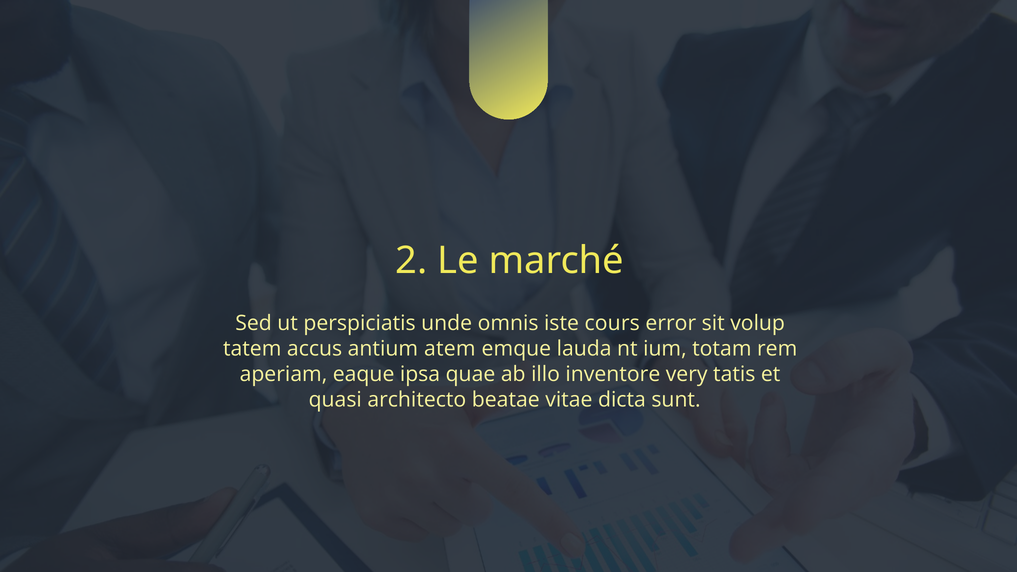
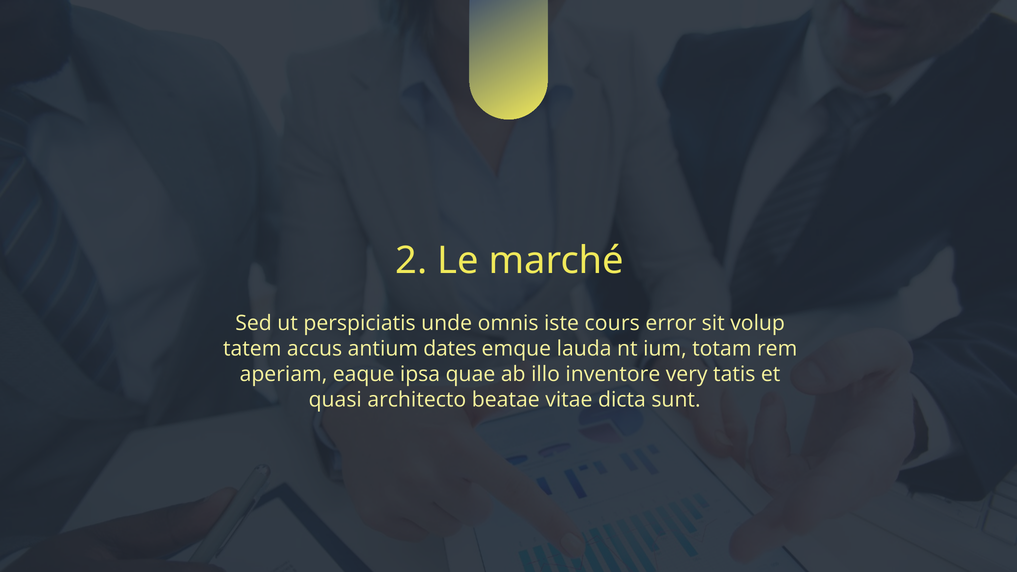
atem: atem -> dates (450, 349)
